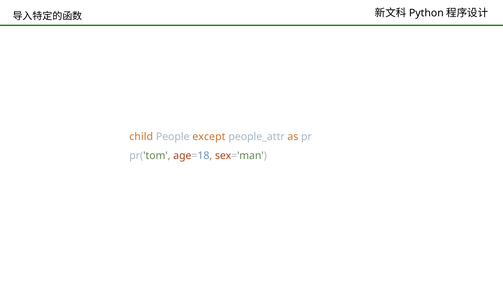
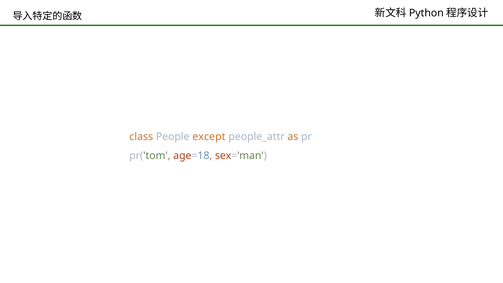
child: child -> class (141, 137)
